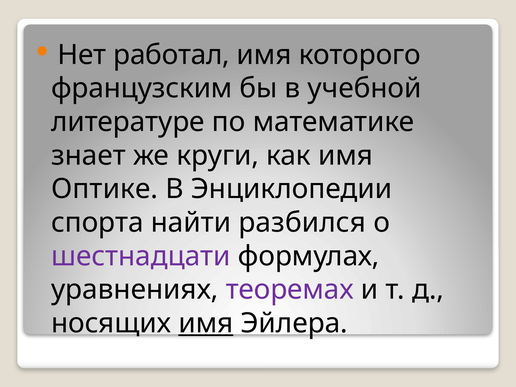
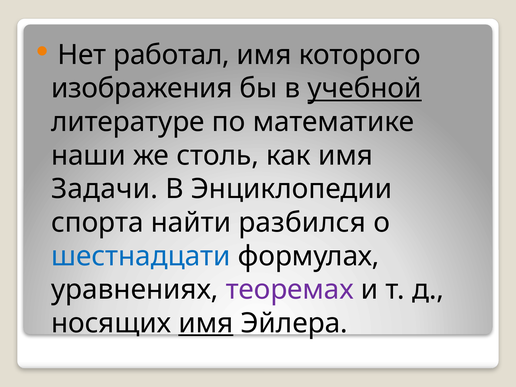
французским: французским -> изображения (142, 88)
учебной underline: none -> present (365, 88)
знает: знает -> наши (88, 156)
круги: круги -> столь (218, 156)
Оптике: Оптике -> Задачи (105, 189)
шестнадцати colour: purple -> blue (141, 256)
